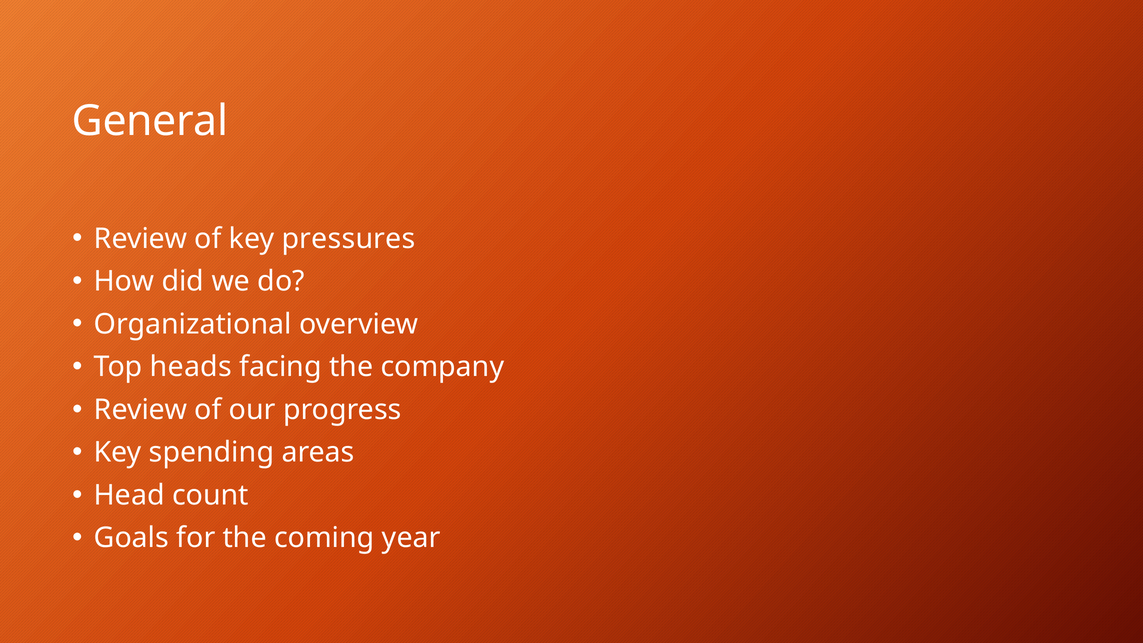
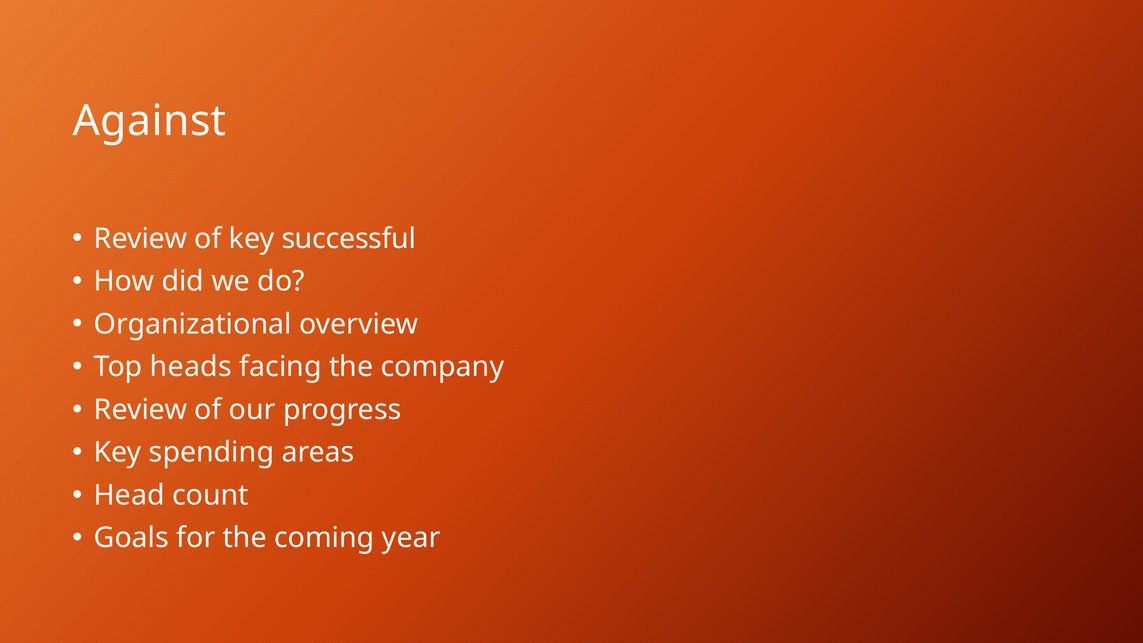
General: General -> Against (150, 121)
pressures: pressures -> successful (349, 239)
